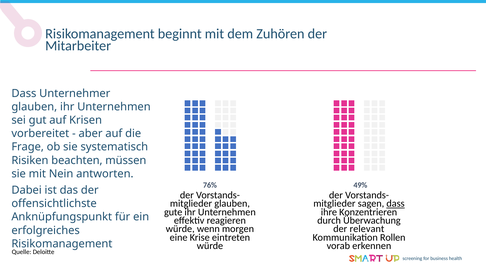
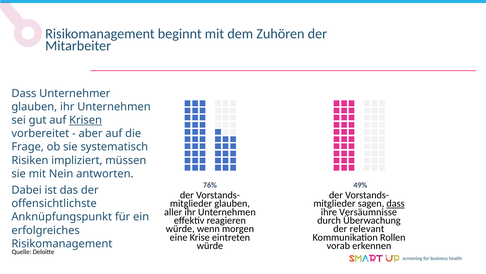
Krisen underline: none -> present (86, 120)
beachten: beachten -> impliziert (77, 160)
gute: gute -> aller (173, 212)
Konzentrieren: Konzentrieren -> Versäumnisse (368, 212)
